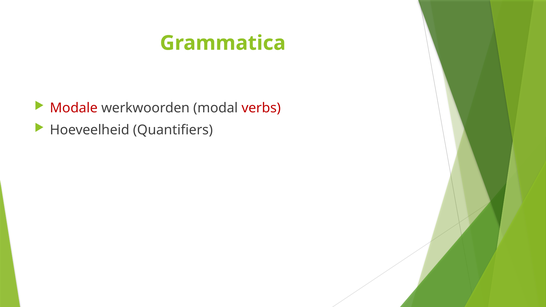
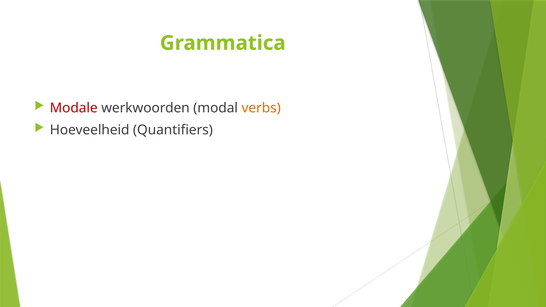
verbs colour: red -> orange (261, 108)
